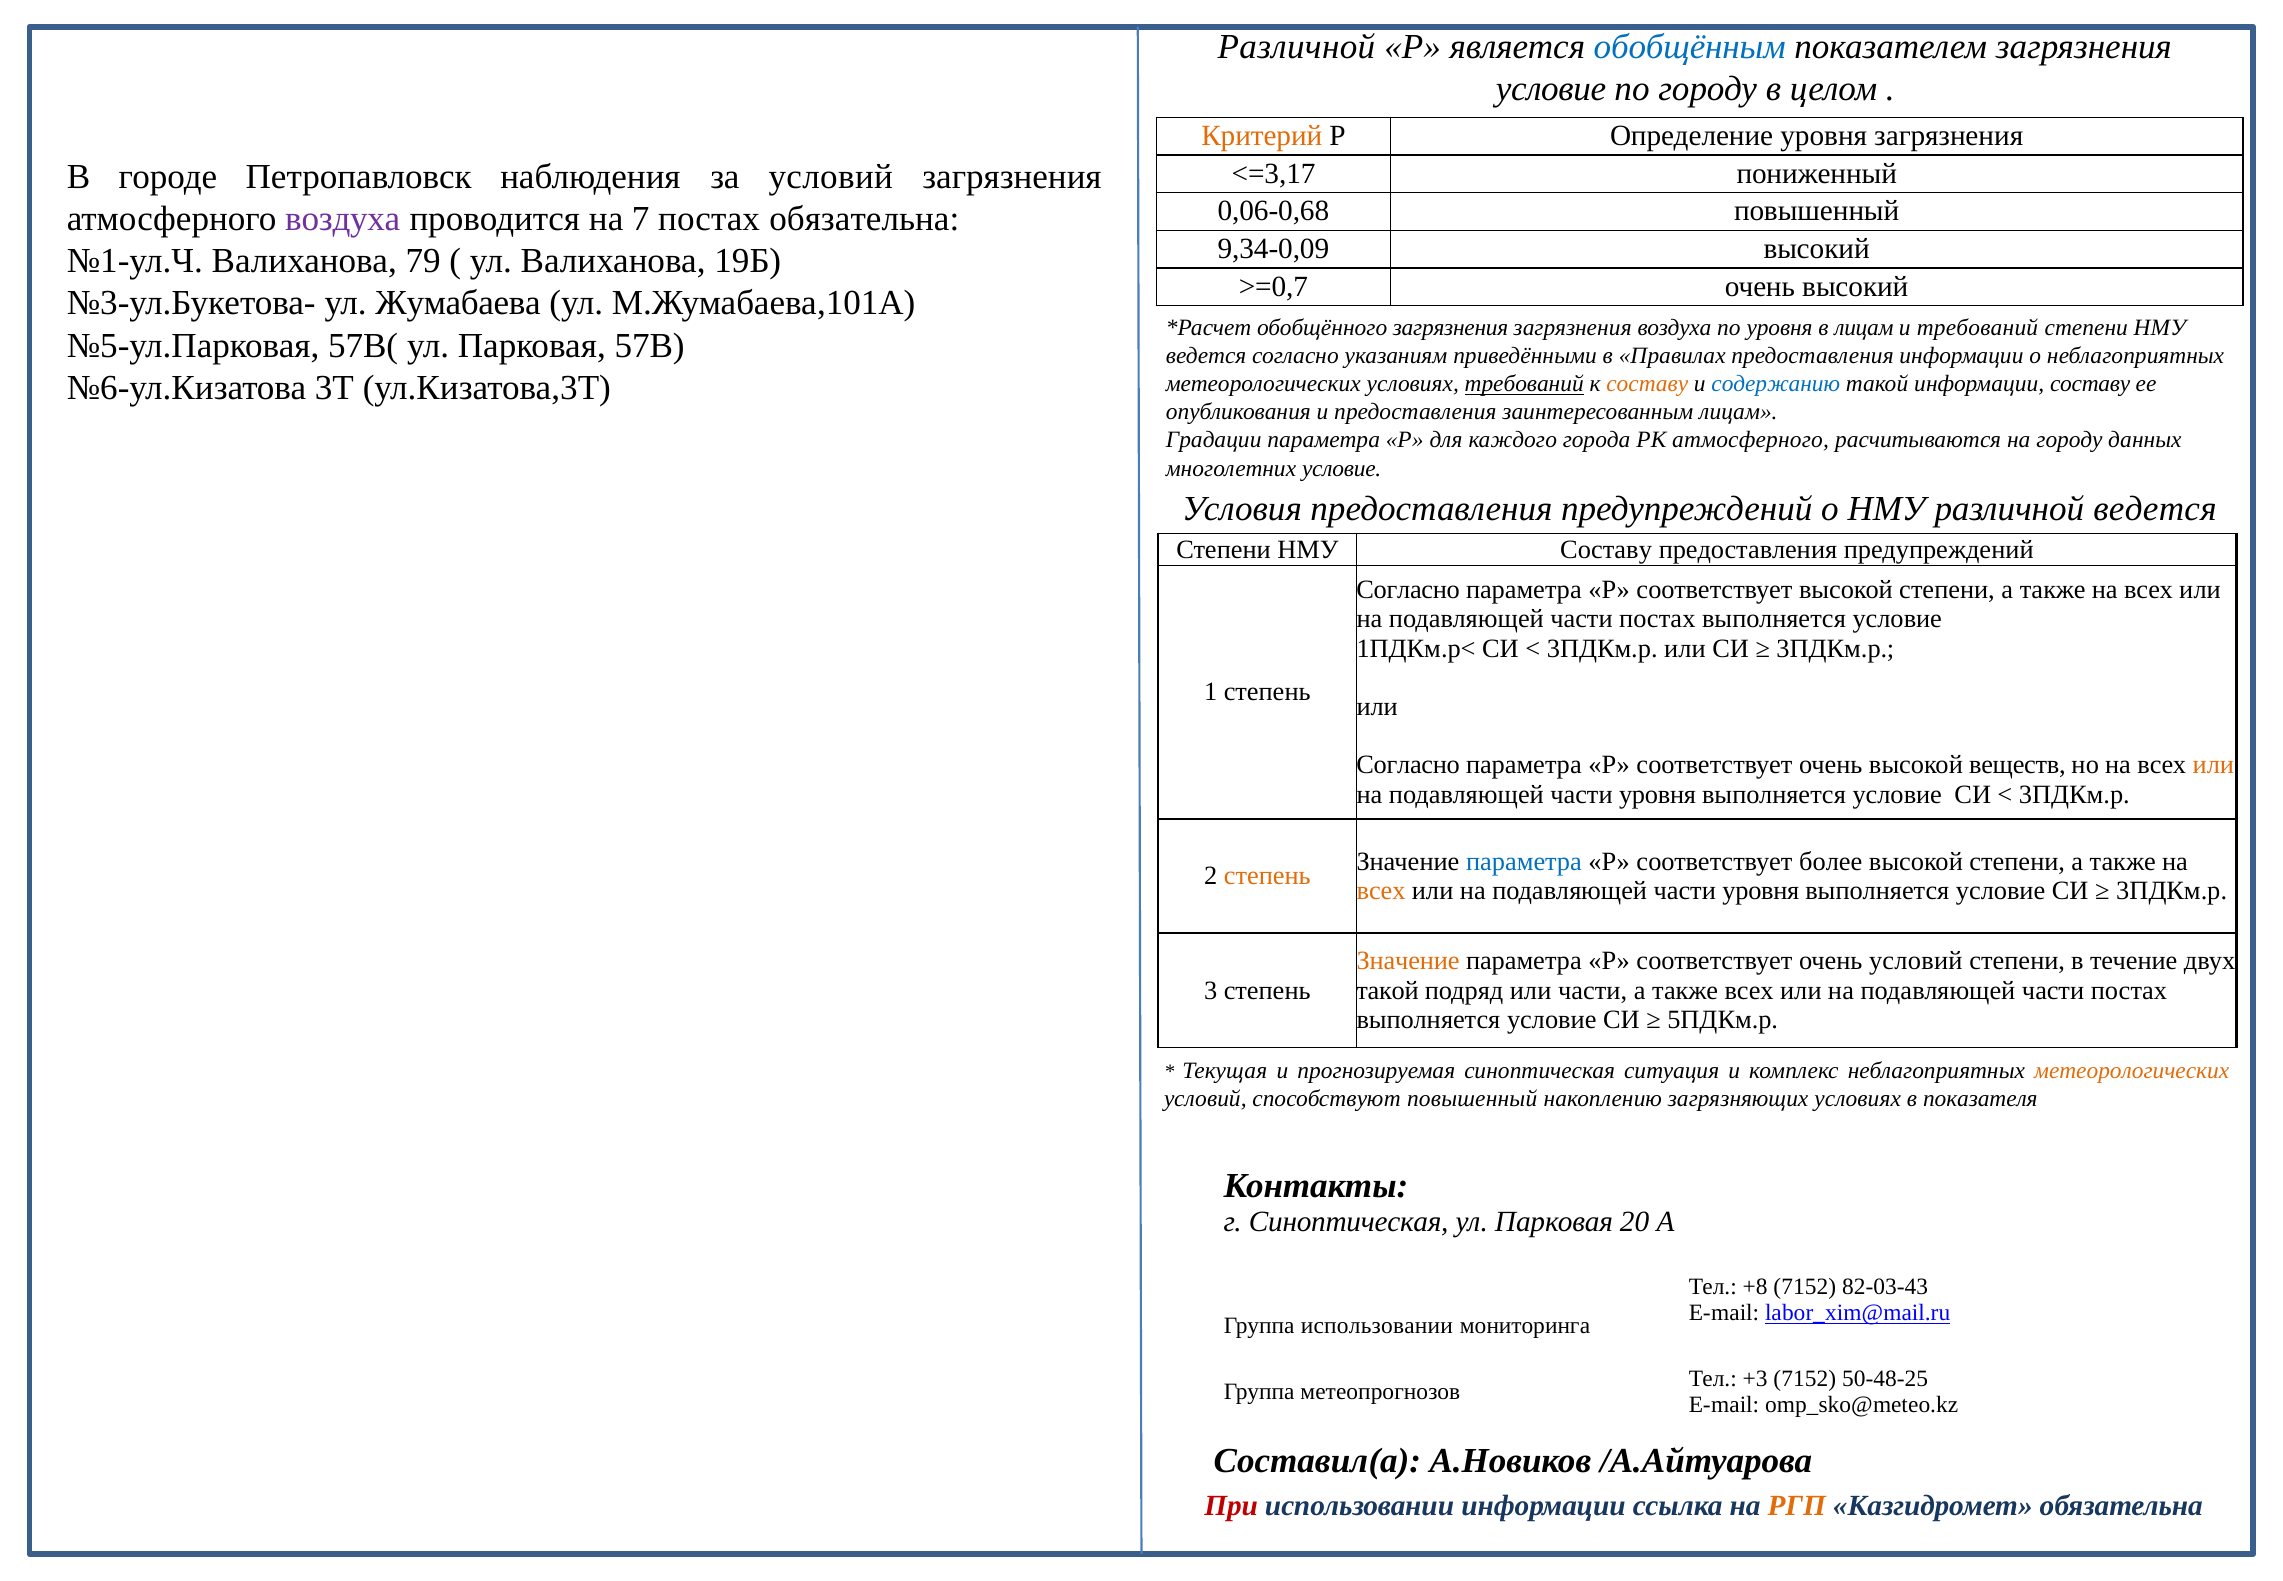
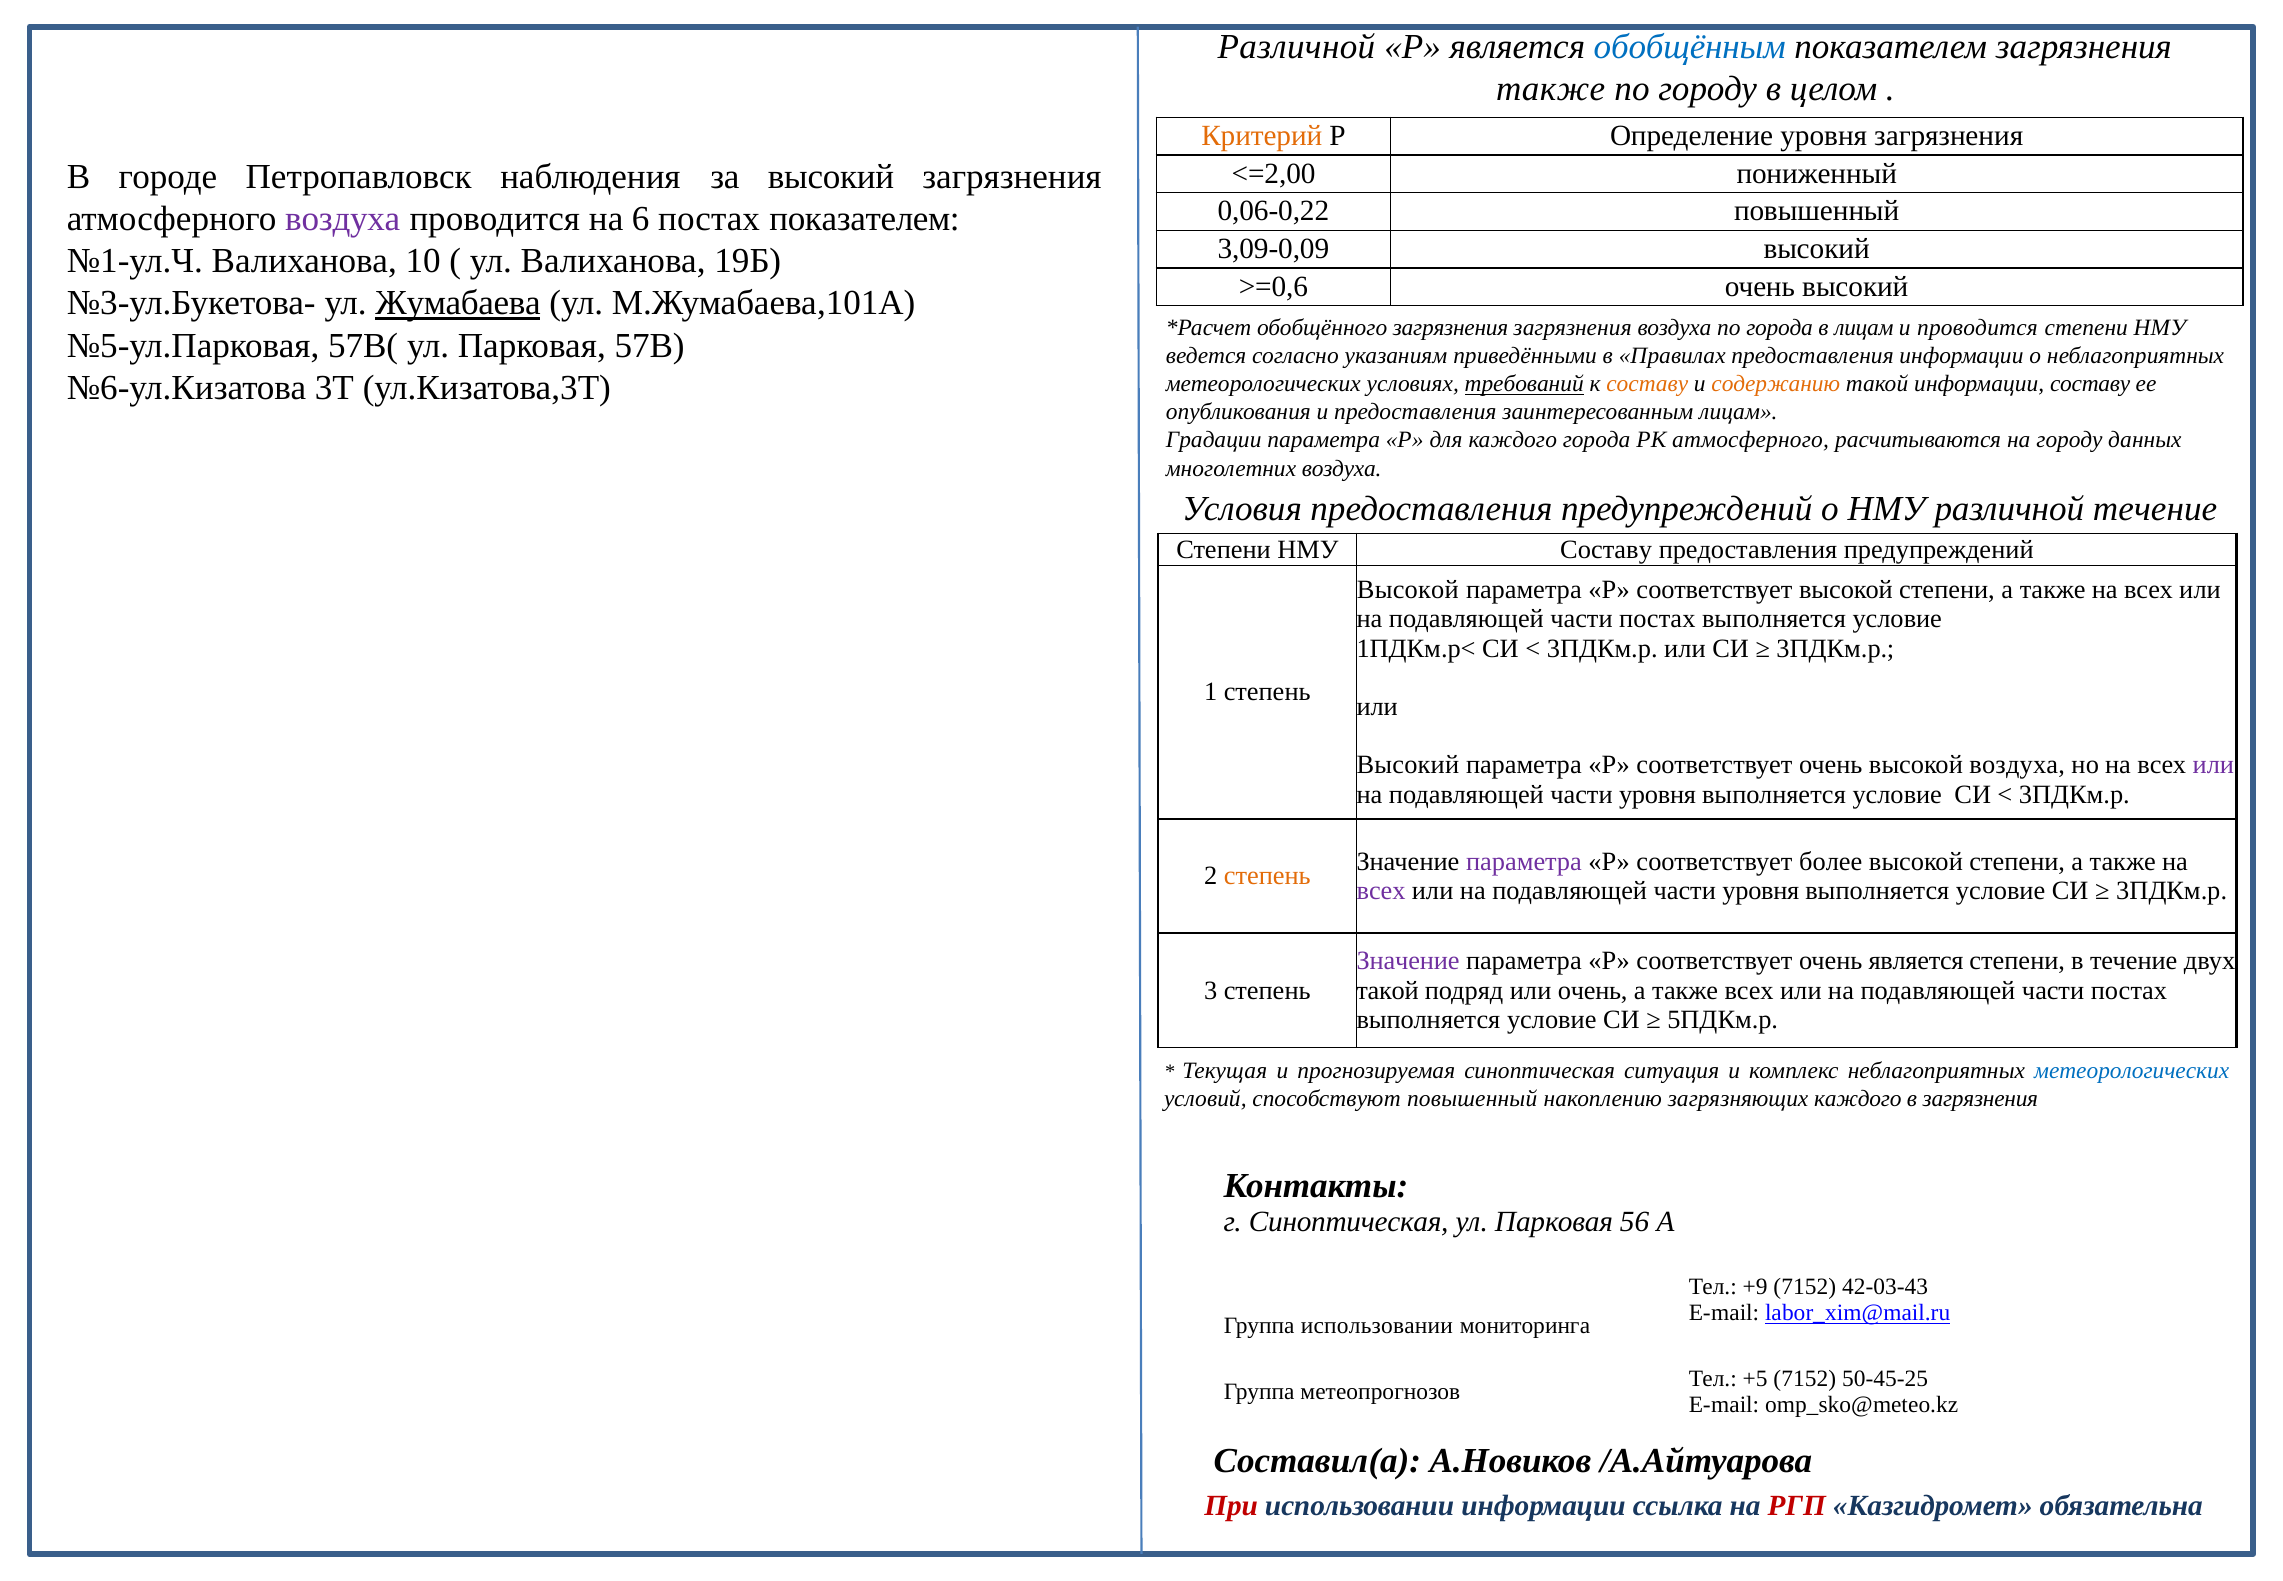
условие: условие -> также (1551, 89)
<=3,17: <=3,17 -> <=2,00 (1274, 173)
за условий: условий -> высокий (831, 177)
0,06-0,68: 0,06-0,68 -> 0,06-0,22 (1273, 211)
7: 7 -> 6 (641, 219)
постах обязательна: обязательна -> показателем (865, 219)
9,34-0,09: 9,34-0,09 -> 3,09-0,09 (1273, 249)
79: 79 -> 10 (423, 261)
>=0,7: >=0,7 -> >=0,6 (1273, 286)
Жумабаева underline: none -> present (458, 303)
по уровня: уровня -> города (1780, 328)
и требований: требований -> проводится (1977, 328)
содержанию colour: blue -> orange (1776, 384)
многолетних условие: условие -> воздуха (1342, 468)
различной ведется: ведется -> течение (2155, 509)
Согласно: Согласно -> Высокой (1408, 590)
Согласно: Согласно -> Высокий (1408, 765)
высокой веществ: веществ -> воздуха (2017, 765)
или colour: orange -> purple (2213, 765)
параметра colour: blue -> purple (1524, 861)
всех colour: orange -> purple (1381, 891)
Значение colour: orange -> purple (1408, 961)
очень условий: условий -> является (1916, 961)
или части: части -> очень (1593, 990)
метеорологических colour: orange -> blue (2132, 1070)
загрязняющих условиях: условиях -> каждого (1858, 1098)
в показателя: показателя -> загрязнения (1980, 1098)
20: 20 -> 56 (1635, 1222)
+8: +8 -> +9 (1755, 1287)
82-03-43: 82-03-43 -> 42-03-43 (1885, 1287)
+3: +3 -> +5 (1755, 1378)
50-48-25: 50-48-25 -> 50-45-25 (1885, 1378)
РГП colour: orange -> red (1797, 1505)
